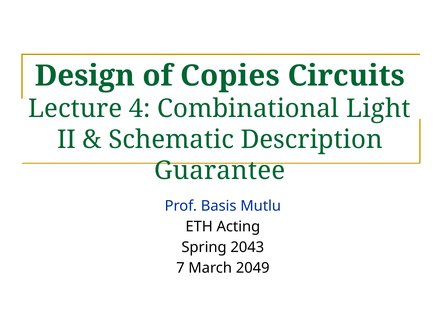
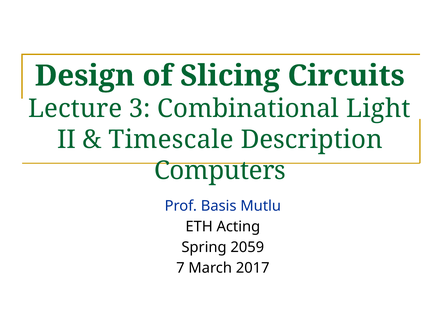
Copies: Copies -> Slicing (230, 76)
4: 4 -> 3 (140, 109)
Schematic: Schematic -> Timescale (171, 140)
Guarantee: Guarantee -> Computers (220, 170)
2043: 2043 -> 2059 (247, 247)
2049: 2049 -> 2017 (253, 268)
